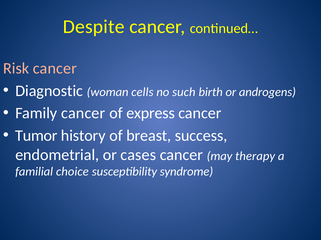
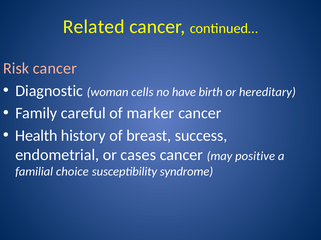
Despite: Despite -> Related (94, 27)
such: such -> have (184, 92)
androgens: androgens -> hereditary (267, 92)
Family cancer: cancer -> careful (83, 113)
express: express -> marker (150, 113)
Tumor: Tumor -> Health (36, 136)
therapy: therapy -> positive (255, 156)
